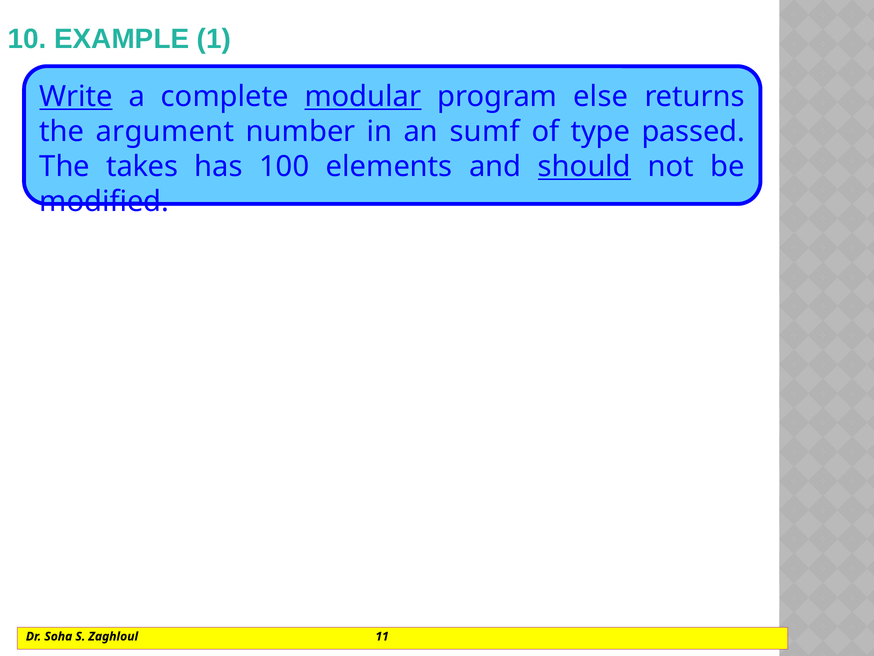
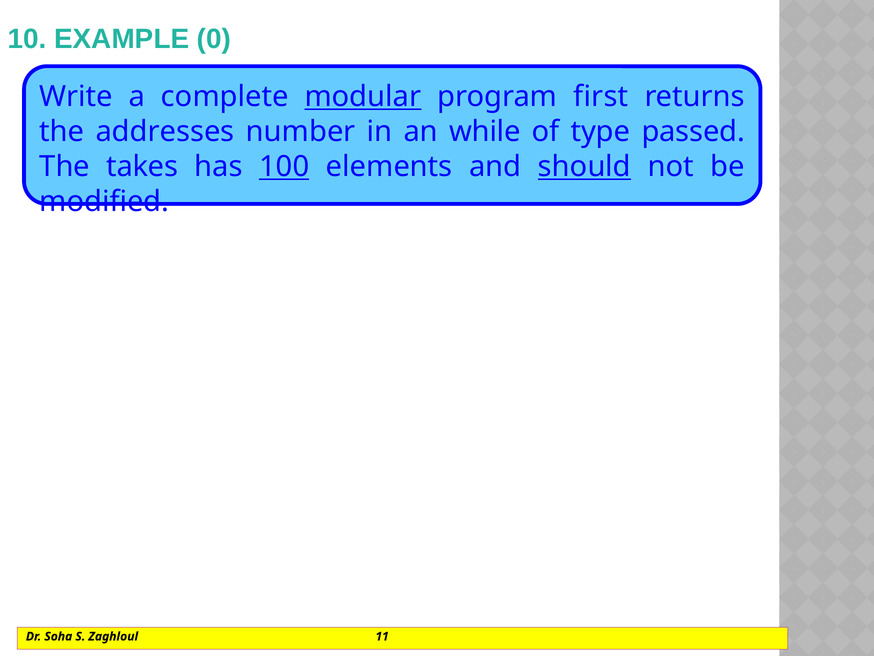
1: 1 -> 0 (214, 39)
Write underline: present -> none (76, 97)
else: else -> first (601, 97)
argument: argument -> addresses (165, 132)
sumf: sumf -> while (485, 132)
100 underline: none -> present (284, 167)
